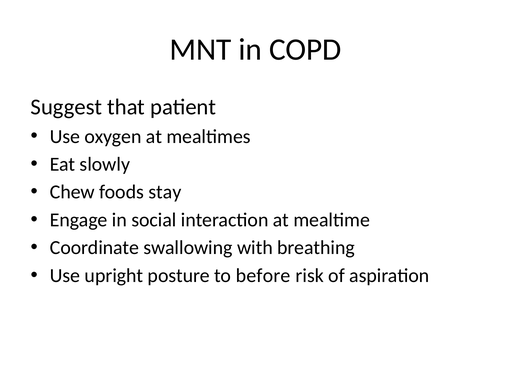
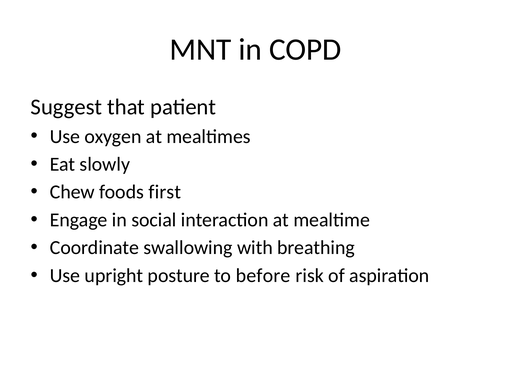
stay: stay -> first (165, 192)
